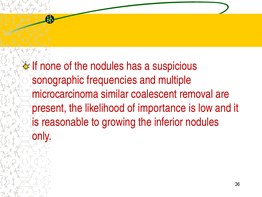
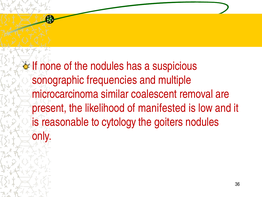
importance: importance -> manifested (162, 108)
growing: growing -> cytology (119, 122)
inferior: inferior -> goiters (169, 122)
